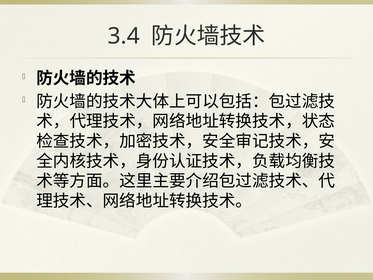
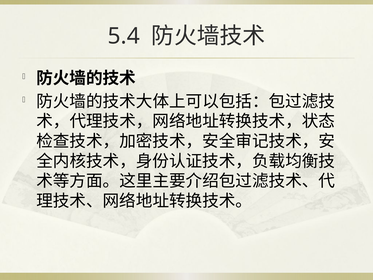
3.4: 3.4 -> 5.4 (124, 36)
